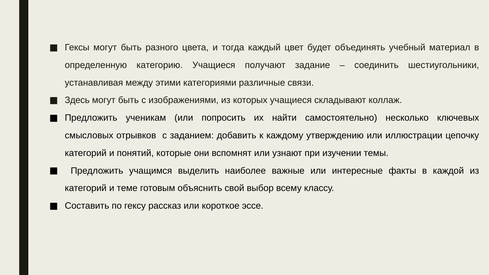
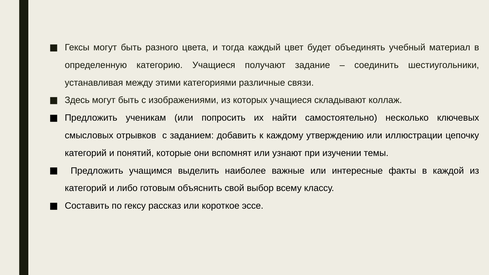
теме: теме -> либо (127, 188)
